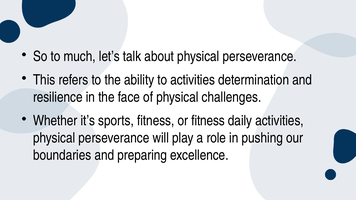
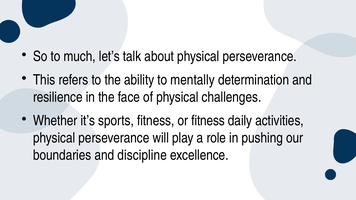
to activities: activities -> mentally (193, 80)
preparing: preparing -> discipline (142, 155)
